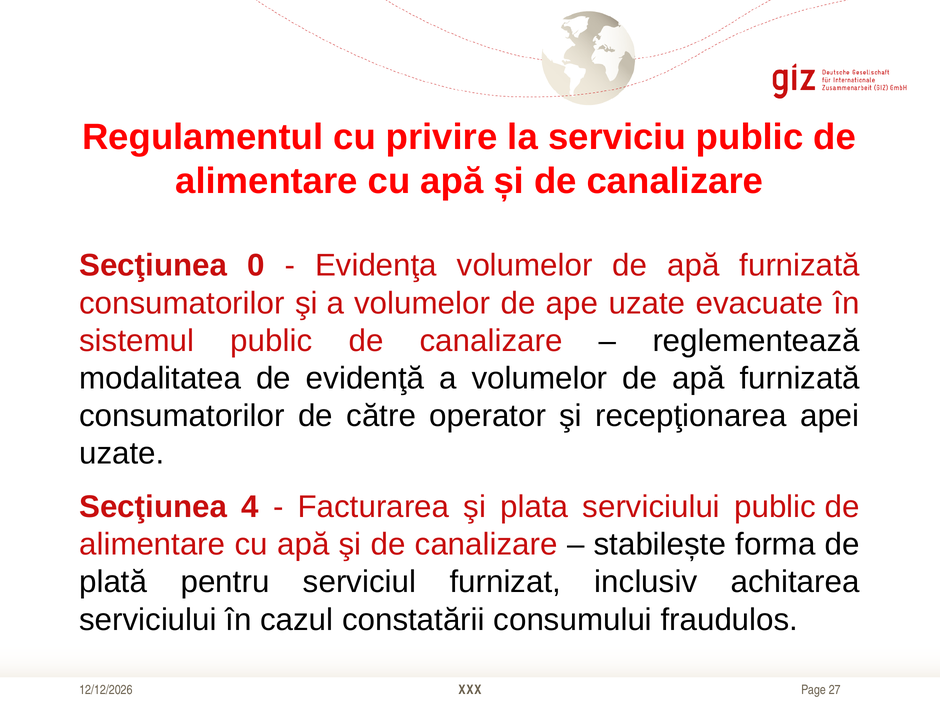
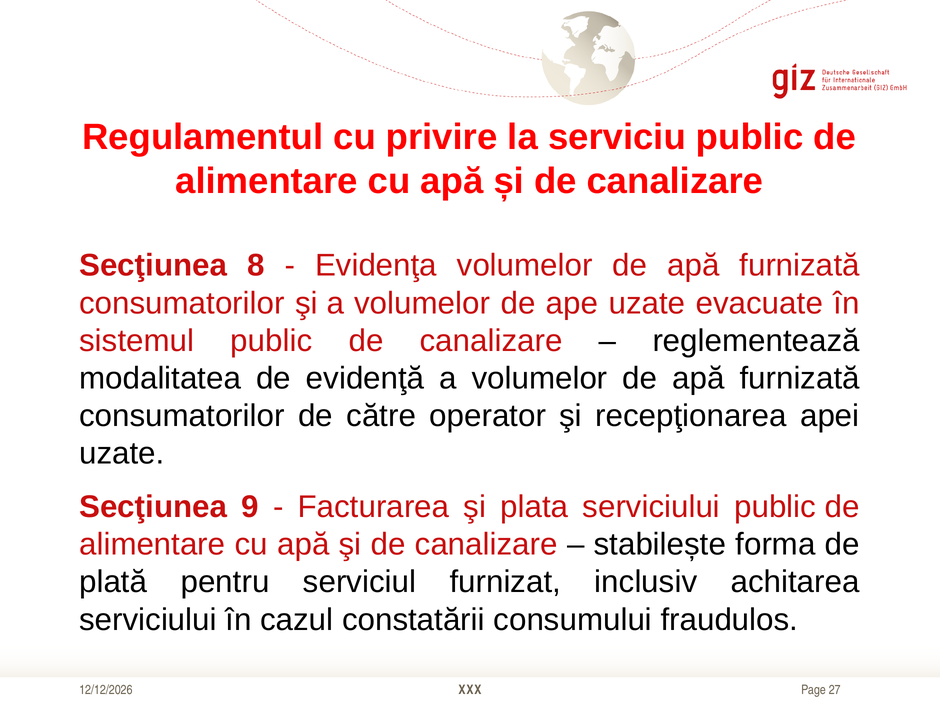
0: 0 -> 8 (256, 266)
4: 4 -> 9 (250, 507)
